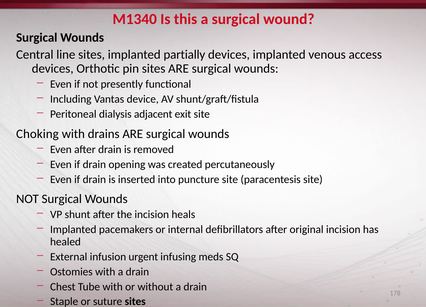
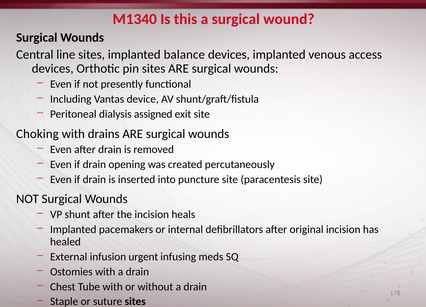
partially: partially -> balance (184, 55)
adjacent: adjacent -> assigned (153, 114)
